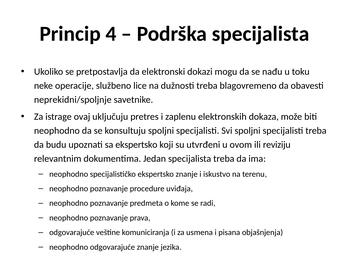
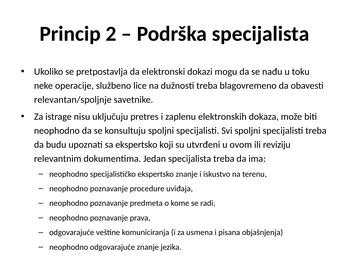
4: 4 -> 2 (111, 34)
neprekidni/spoljnje: neprekidni/spoljnje -> relevantan/spoljnje (73, 100)
ovaj: ovaj -> nisu (82, 117)
